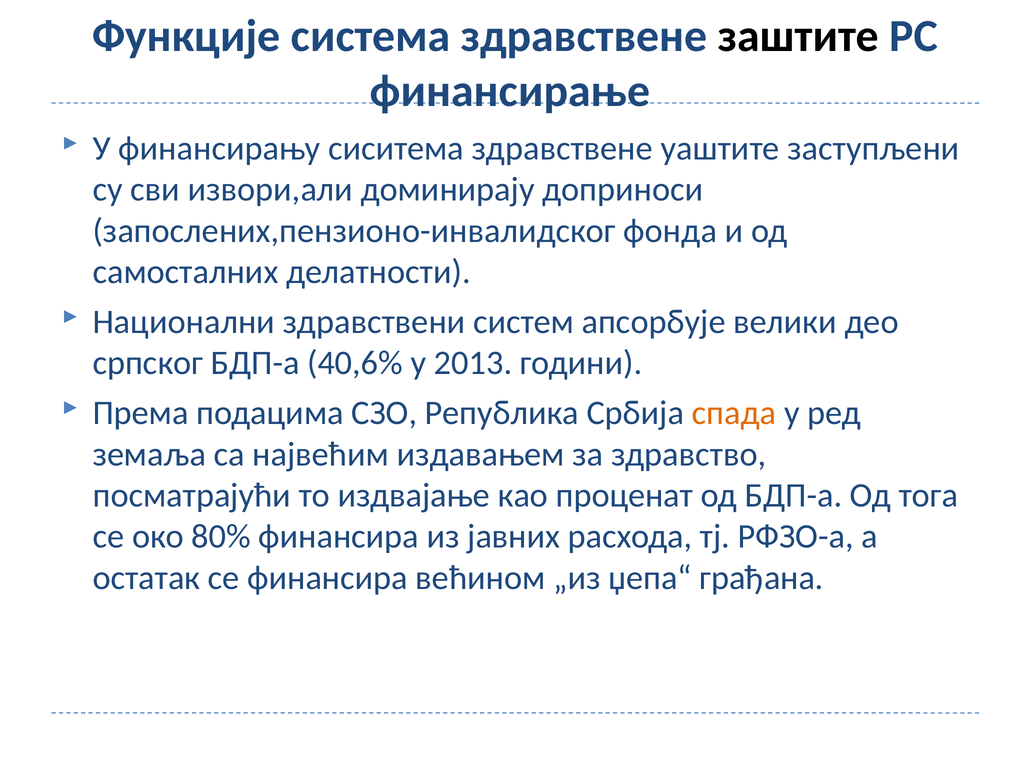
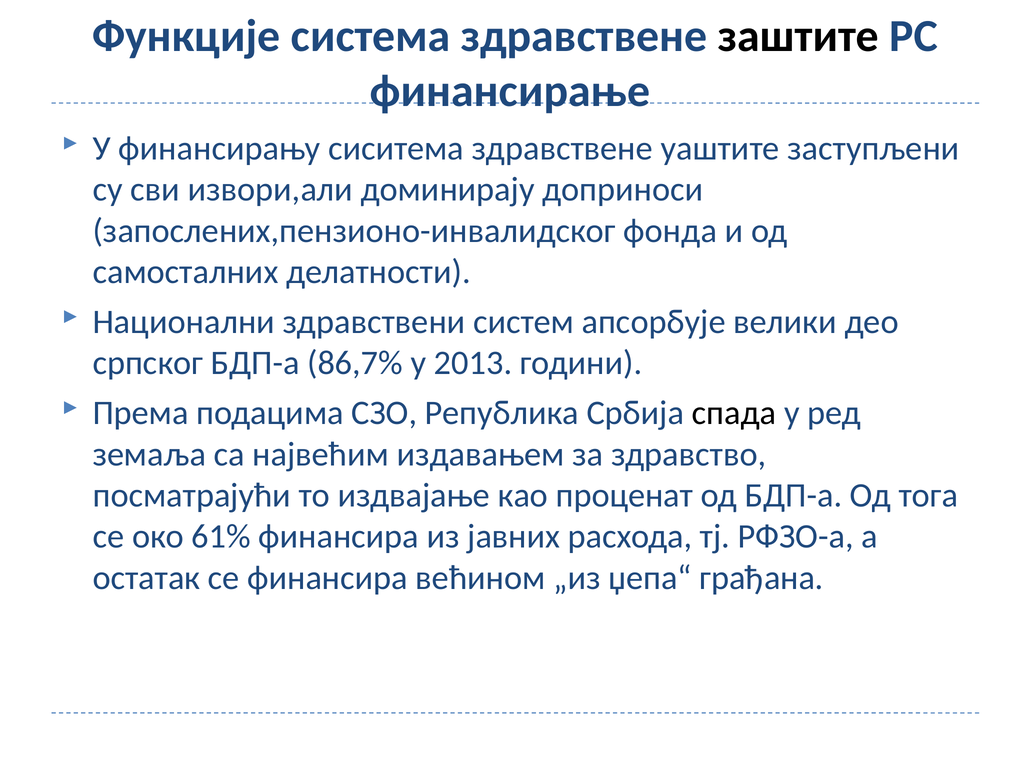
40,6%: 40,6% -> 86,7% (355, 363)
спада colour: orange -> black (734, 413)
80%: 80% -> 61% (221, 537)
